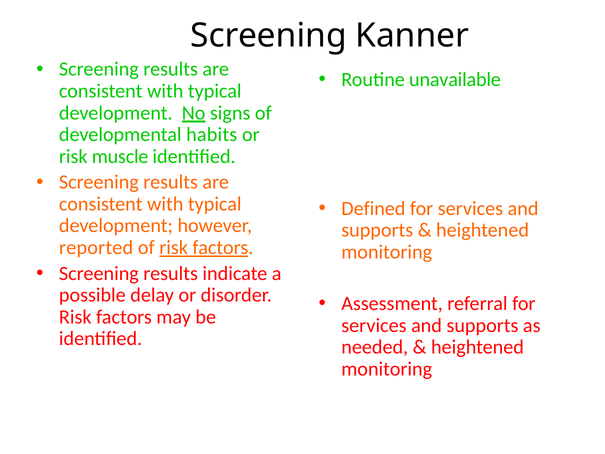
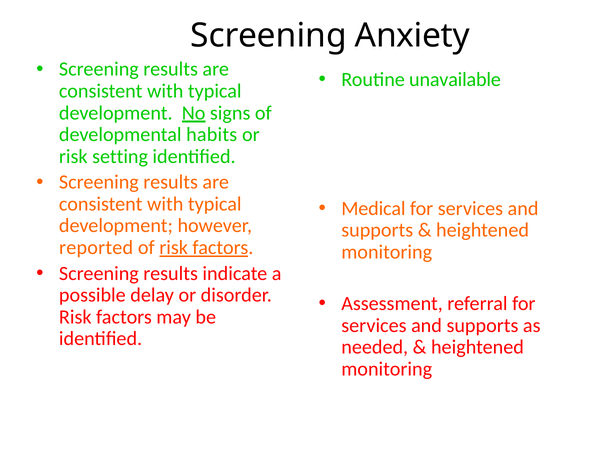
Kanner: Kanner -> Anxiety (412, 36)
muscle: muscle -> setting (120, 156)
Defined: Defined -> Medical (373, 208)
